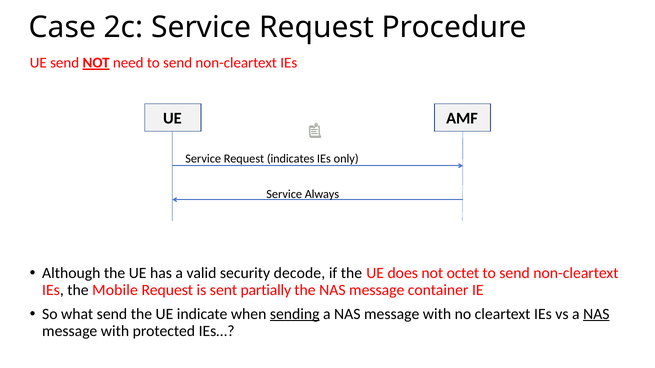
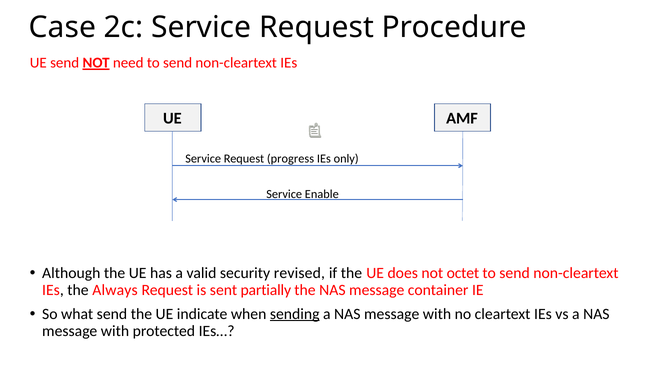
indicates: indicates -> progress (291, 159)
Always: Always -> Enable (322, 195)
decode: decode -> revised (299, 274)
Mobile: Mobile -> Always (115, 291)
NAS underline: present -> none (596, 314)
